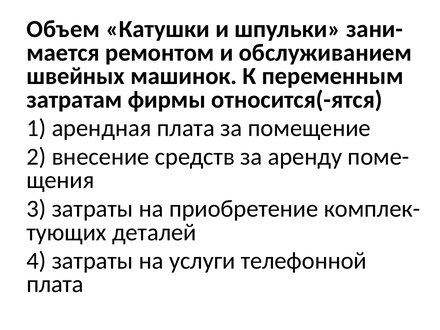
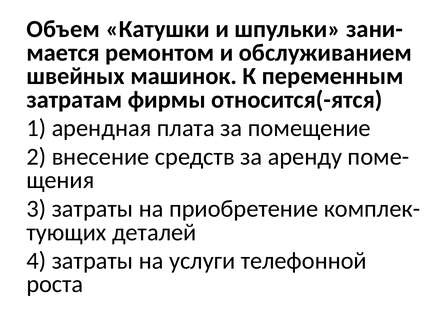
плата: плата -> роста (55, 284)
